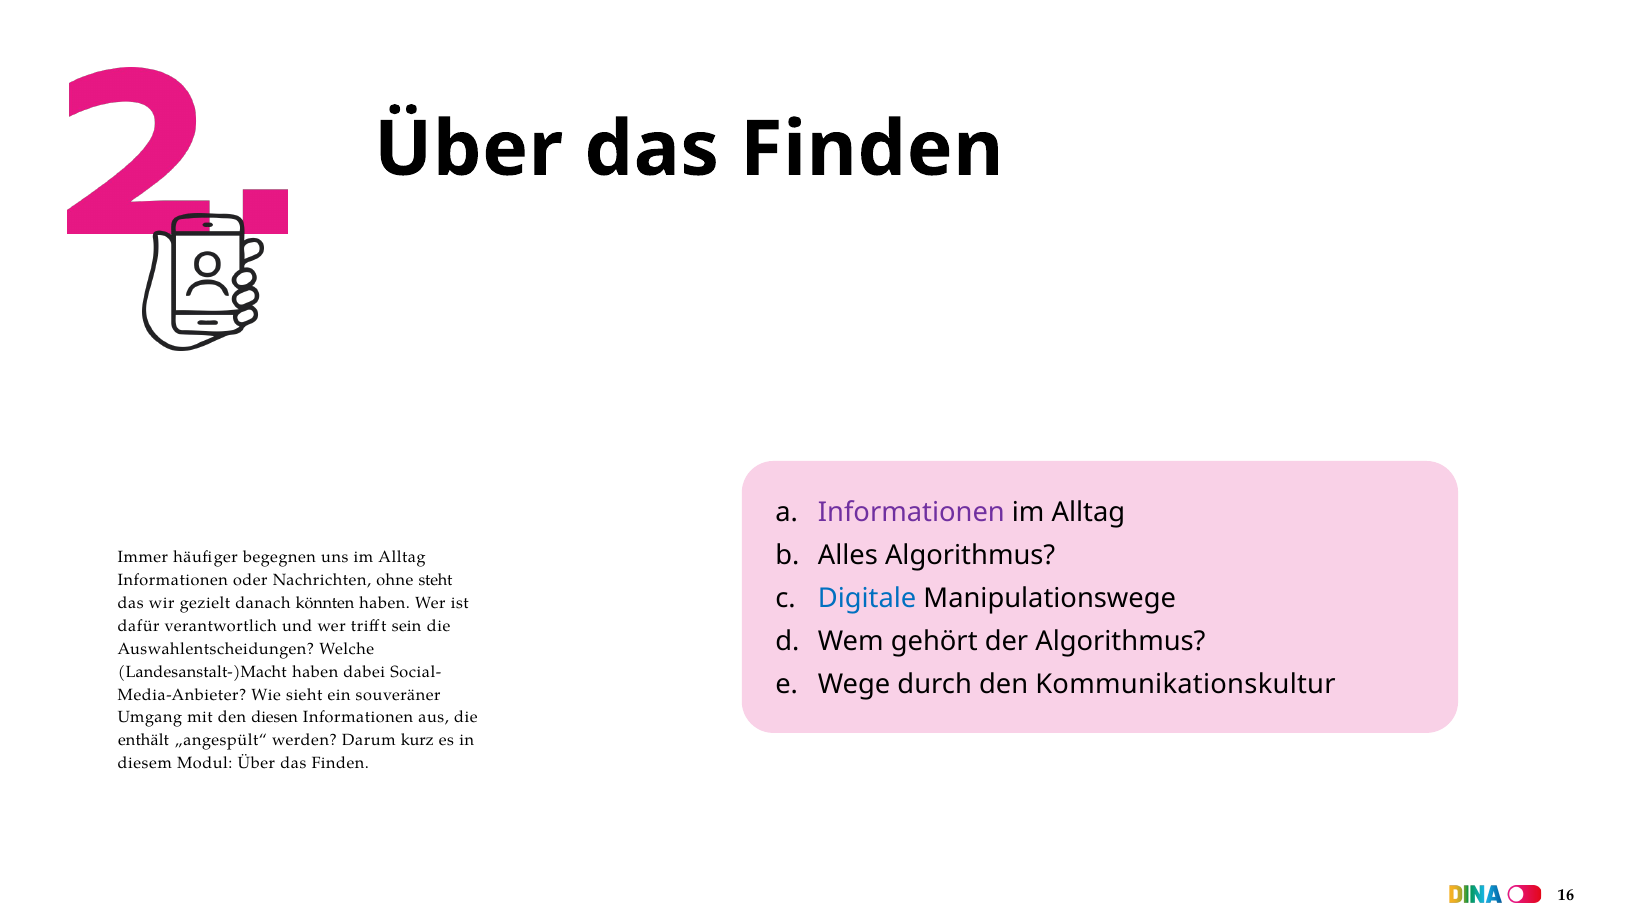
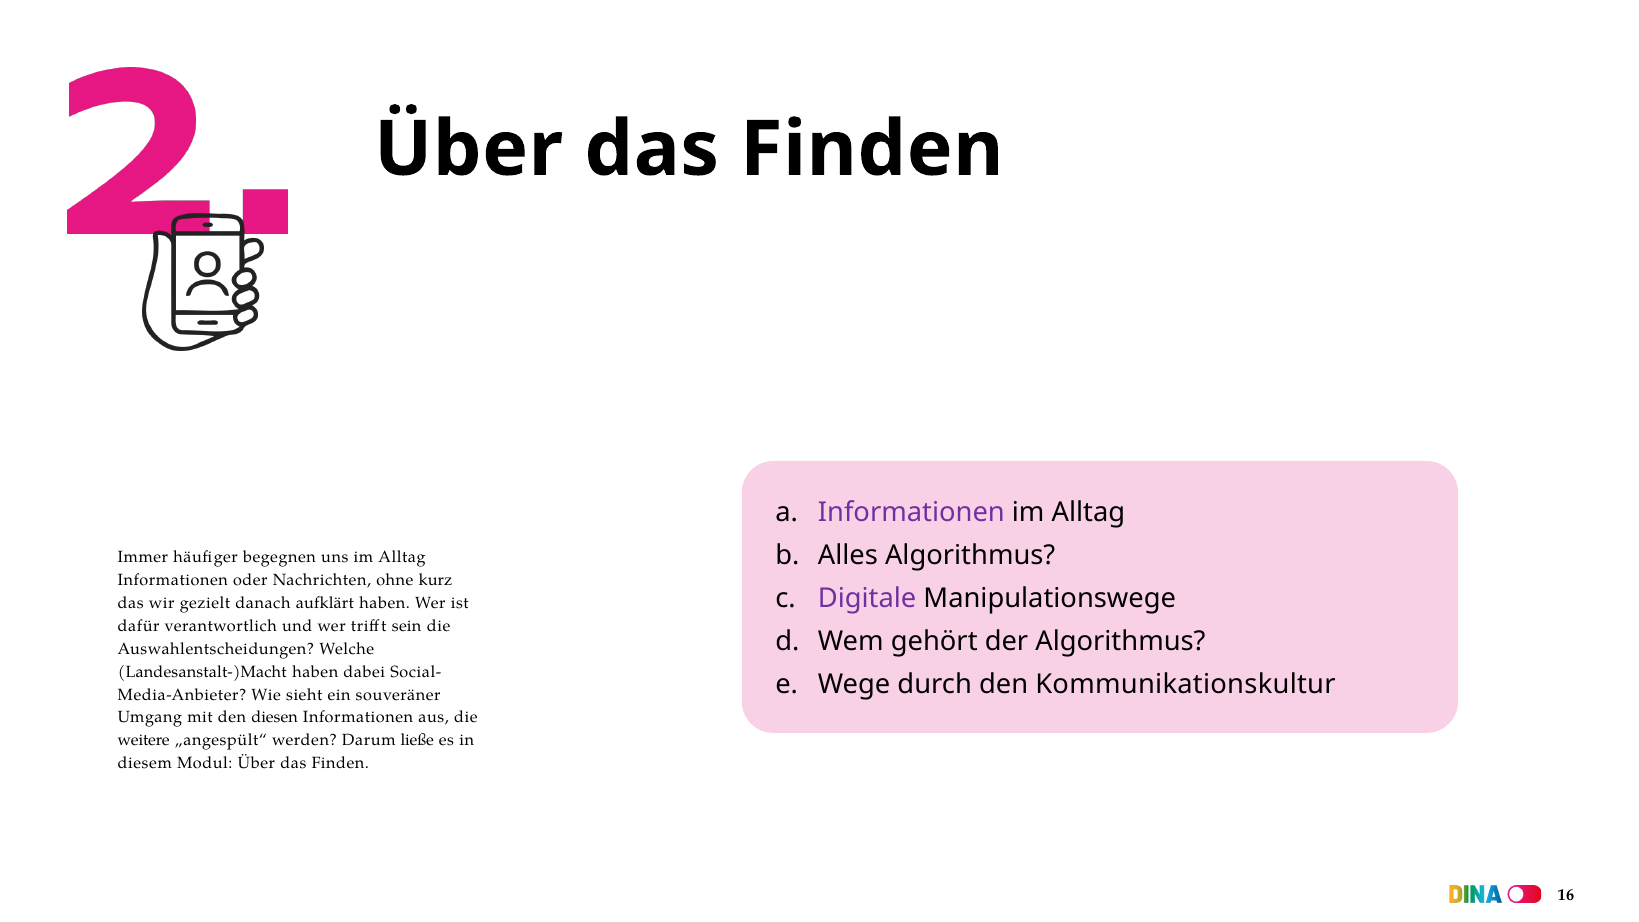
steht: steht -> kurz (435, 580)
Digitale colour: blue -> purple (867, 599)
könnten: könnten -> aufklärt (325, 603)
enthält: enthält -> weitere (144, 740)
kurz: kurz -> ließe (417, 740)
